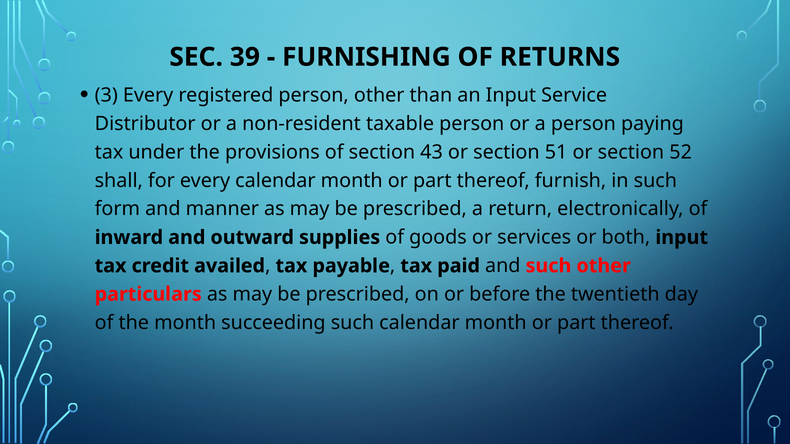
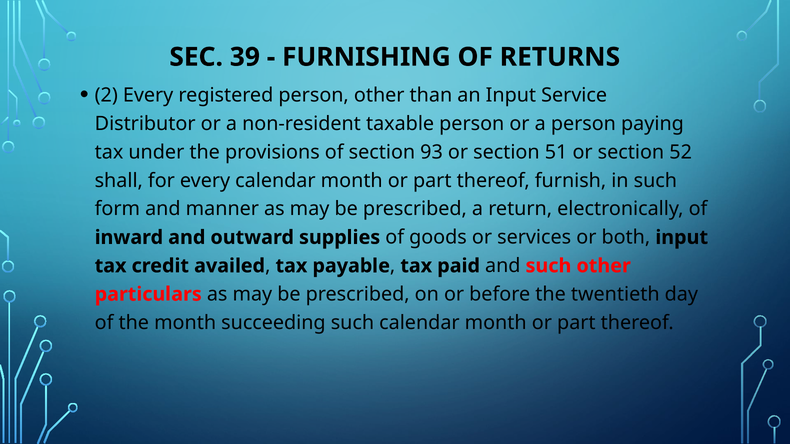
3: 3 -> 2 (106, 95)
43: 43 -> 93 (432, 152)
